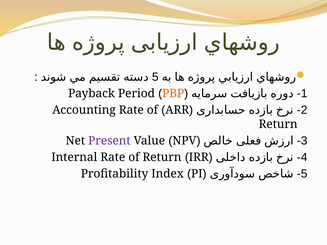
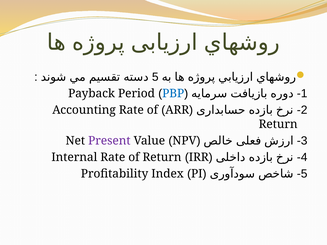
PBP colour: orange -> blue (173, 94)
